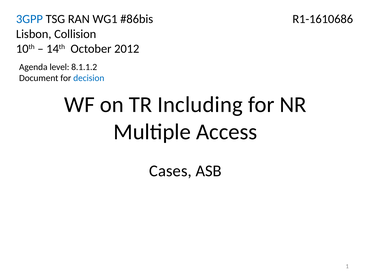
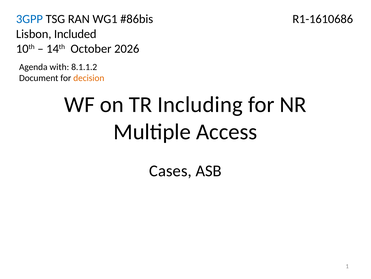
Collision: Collision -> Included (75, 34)
2012: 2012 -> 2026 (127, 49)
level: level -> with (59, 67)
decision colour: blue -> orange (89, 78)
